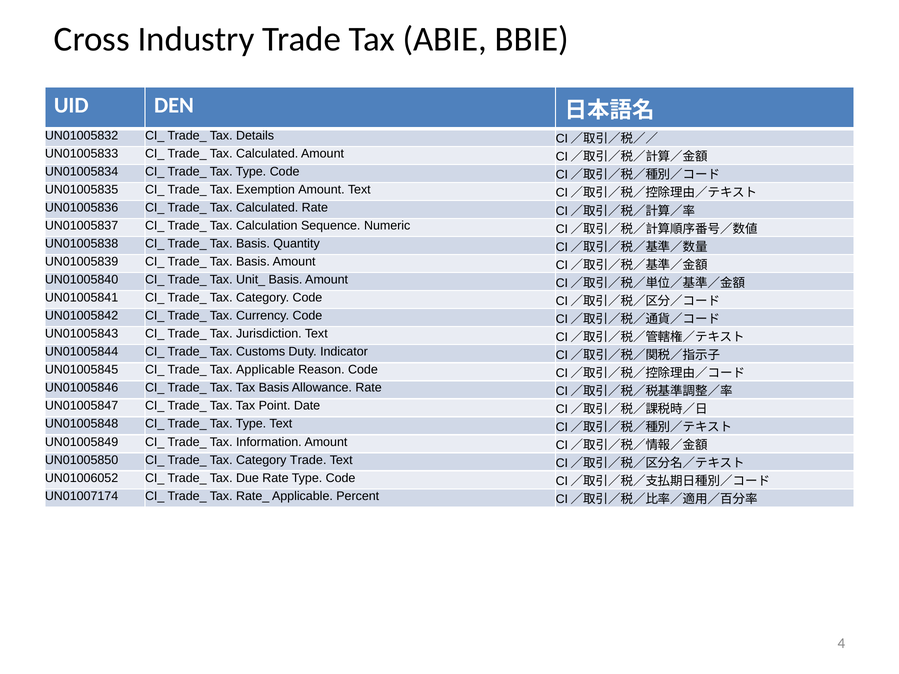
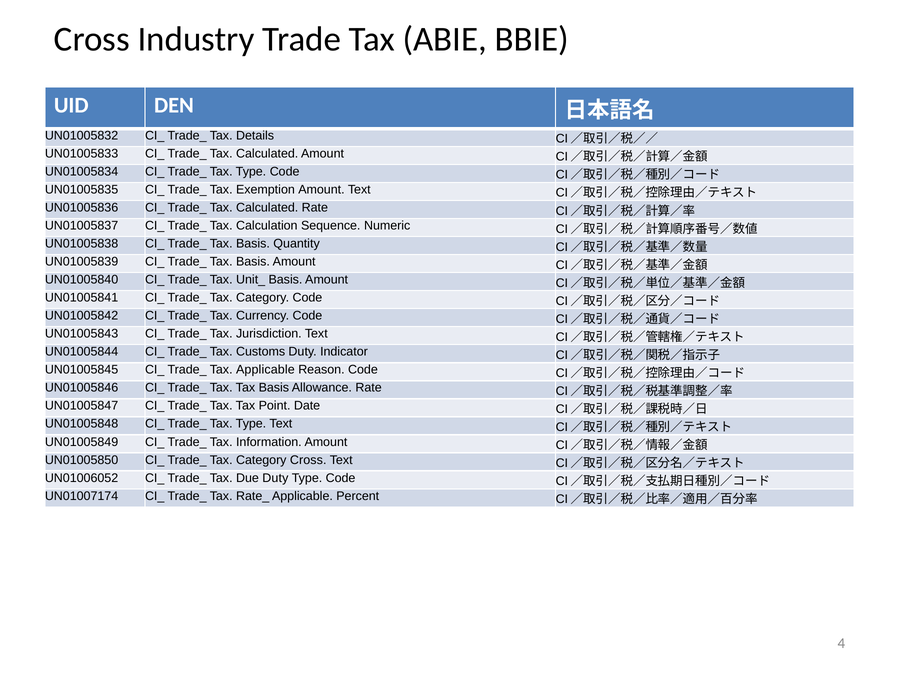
Category Trade: Trade -> Cross (308, 460)
Due Rate: Rate -> Duty (275, 478)
